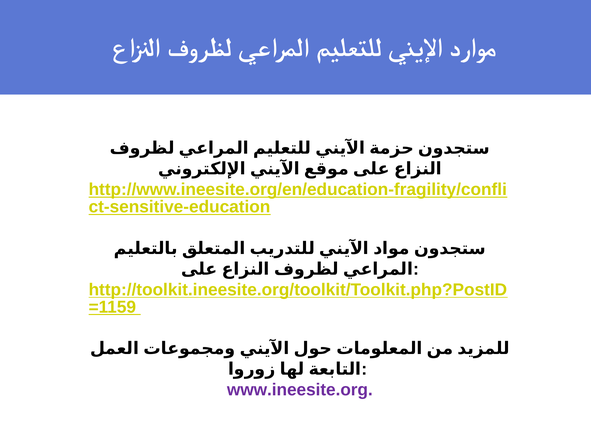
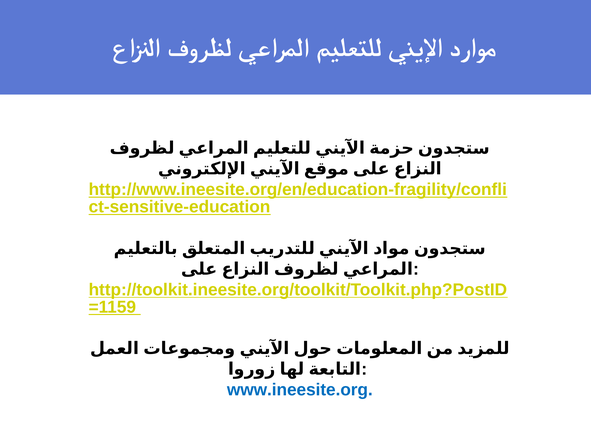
www.ineesite.org colour: purple -> blue (300, 389)
